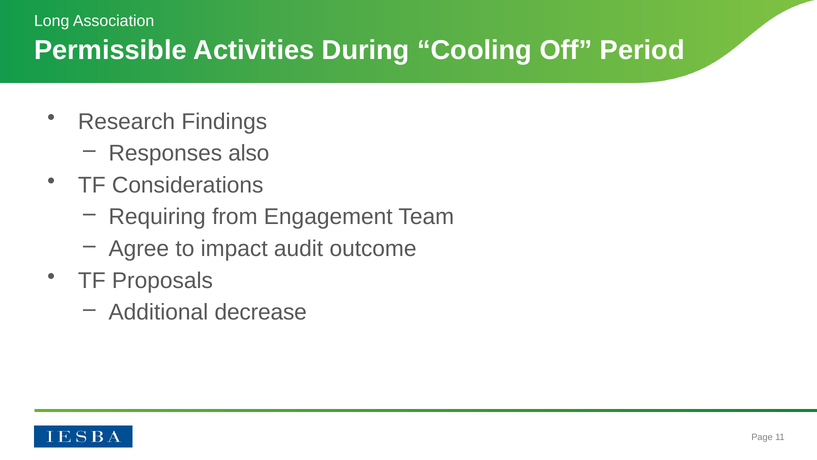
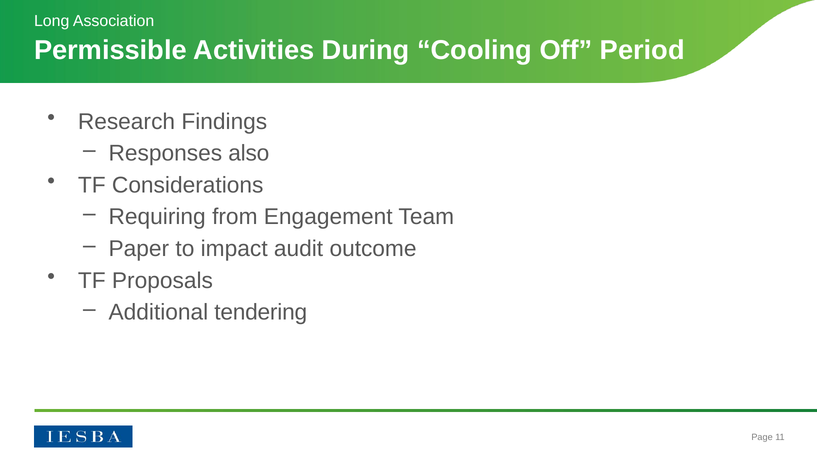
Agree: Agree -> Paper (139, 249)
decrease: decrease -> tendering (261, 312)
